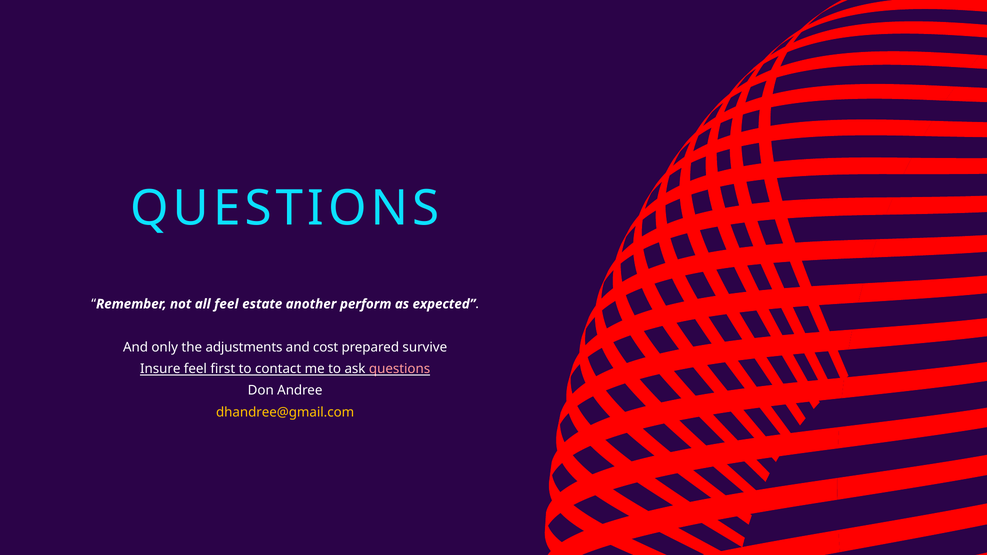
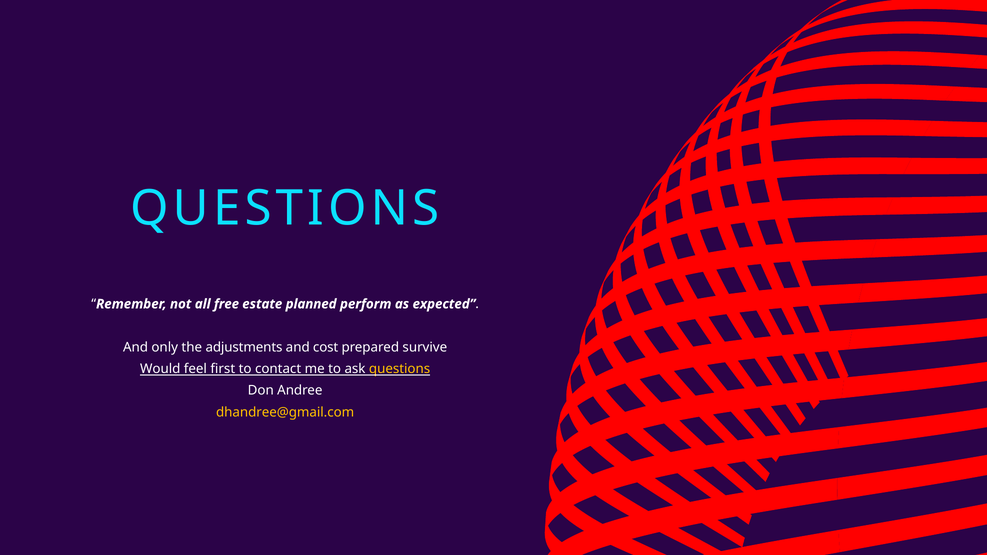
all feel: feel -> free (226, 304)
another: another -> planned (311, 304)
Insure: Insure -> Would (160, 369)
questions colour: pink -> yellow (400, 369)
